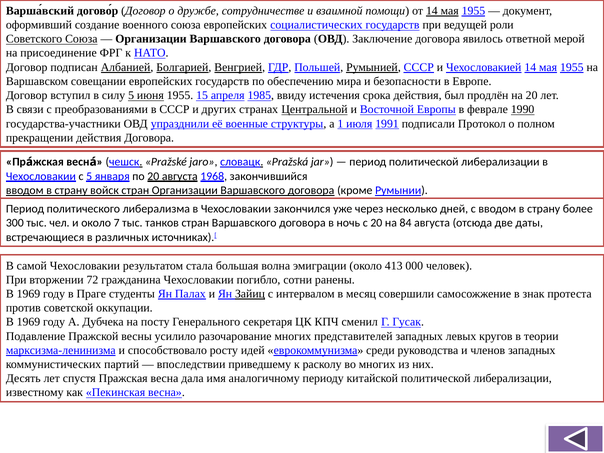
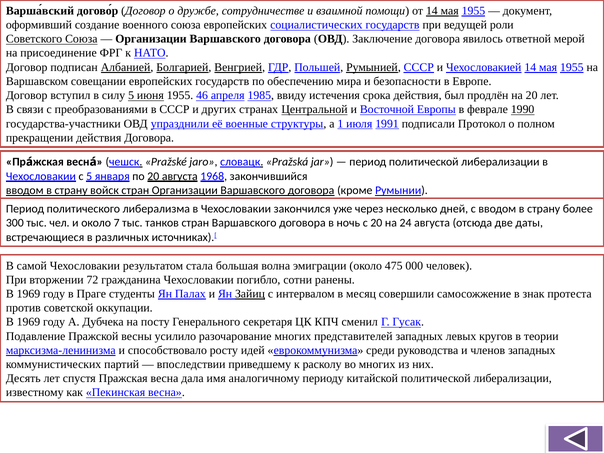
15: 15 -> 46 (202, 95)
84: 84 -> 24 (406, 223)
413: 413 -> 475 (394, 266)
